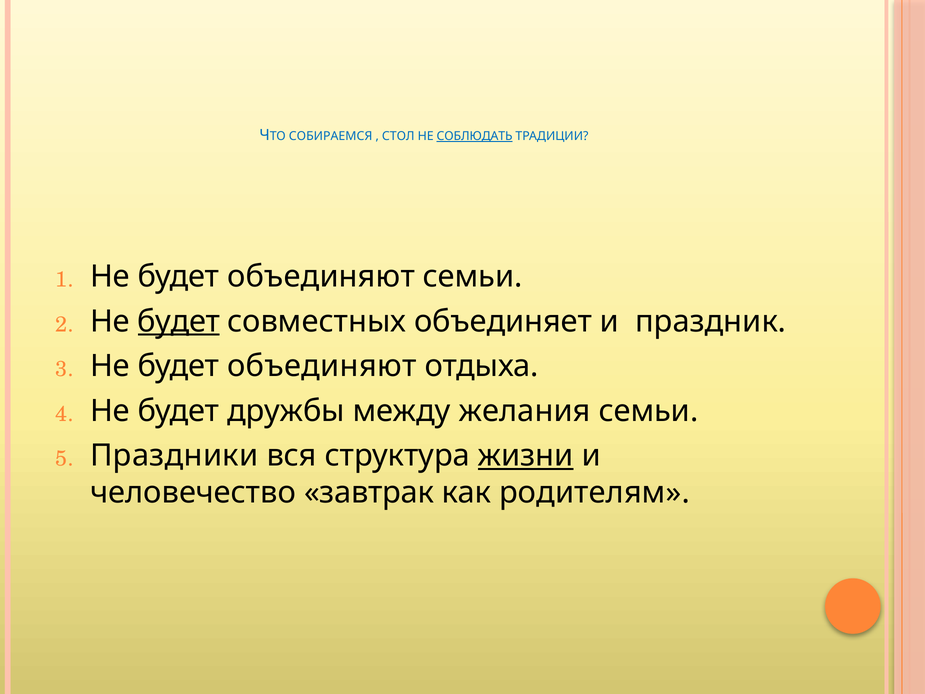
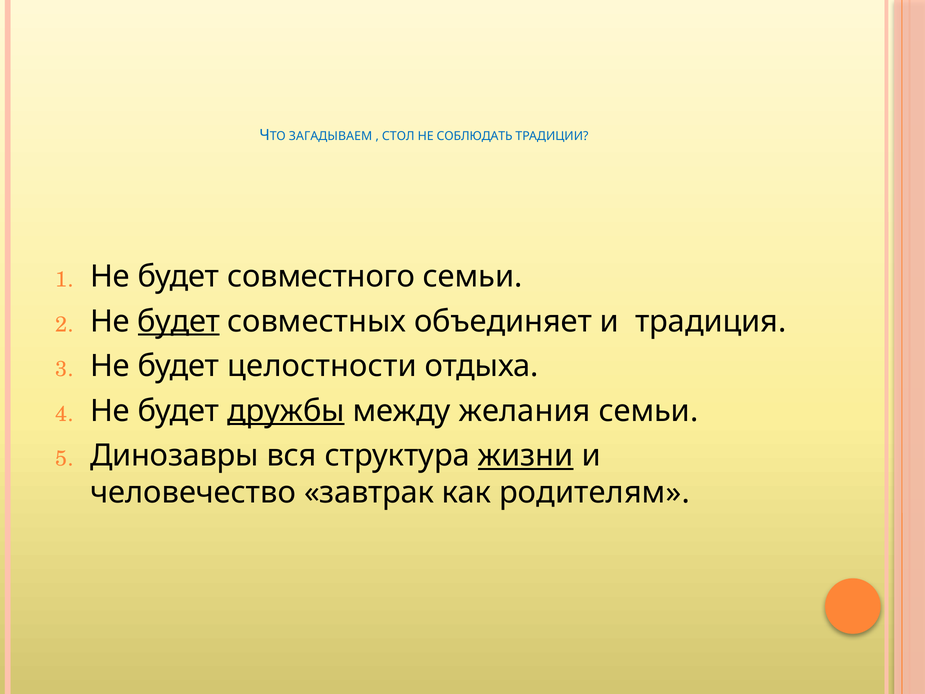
СОБИРАЕМСЯ: СОБИРАЕМСЯ -> ЗАГАДЫВАЕМ (331, 136)
СОБЛЮДАТЬ underline: present -> none (475, 136)
объединяют: объединяют -> совместного (321, 277)
праздник: праздник -> традиция (711, 321)
объединяют: объединяют -> целостности (322, 366)
дружбы underline: none -> present (286, 411)
Праздники: Праздники -> Динозавры (174, 455)
